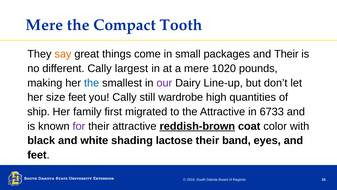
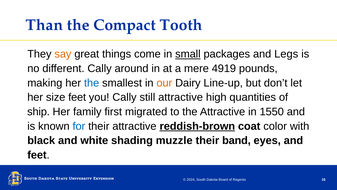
Mere: Mere -> Than (44, 25)
small underline: none -> present (188, 54)
and Their: Their -> Legs (286, 54)
largest: largest -> around (132, 68)
1020: 1020 -> 4919 (224, 68)
our colour: purple -> orange (164, 83)
still wardrobe: wardrobe -> attractive (181, 97)
6733: 6733 -> 1550 (272, 111)
for colour: purple -> blue (79, 126)
lactose: lactose -> muzzle (174, 140)
